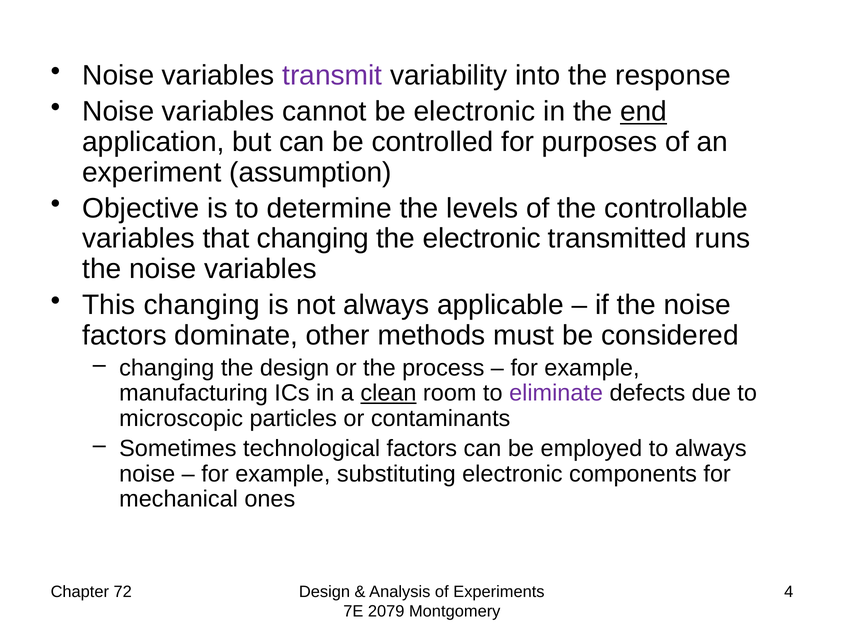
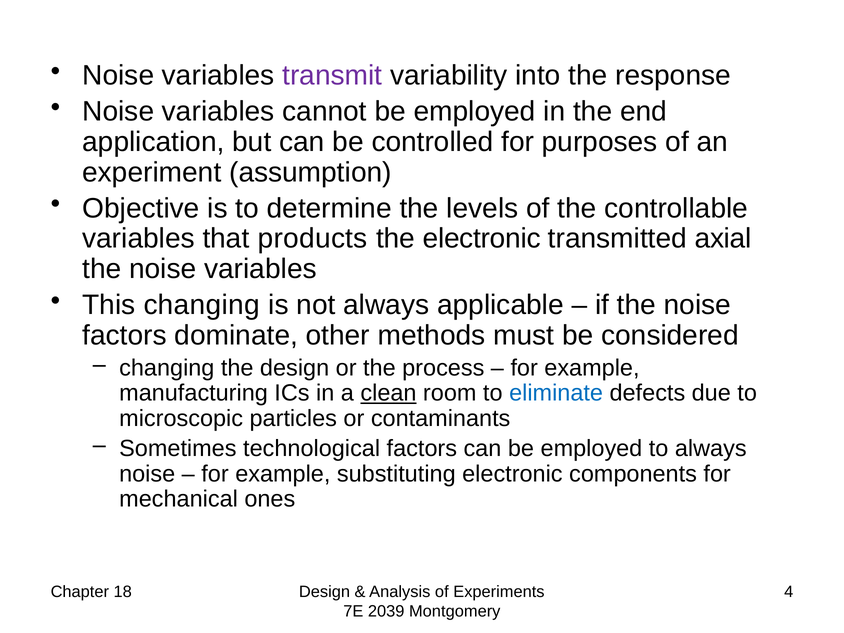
cannot be electronic: electronic -> employed (475, 111)
end underline: present -> none (643, 111)
that changing: changing -> products (313, 239)
runs: runs -> axial (723, 239)
eliminate colour: purple -> blue (556, 393)
72: 72 -> 18 (123, 592)
2079: 2079 -> 2039 (386, 611)
